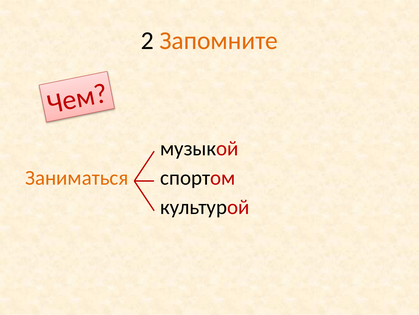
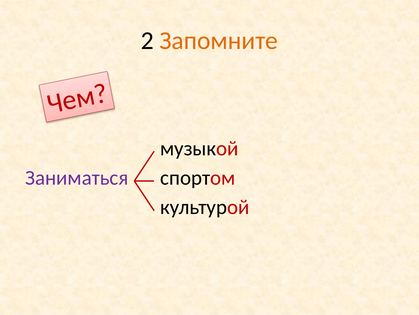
Заниматься colour: orange -> purple (77, 177)
